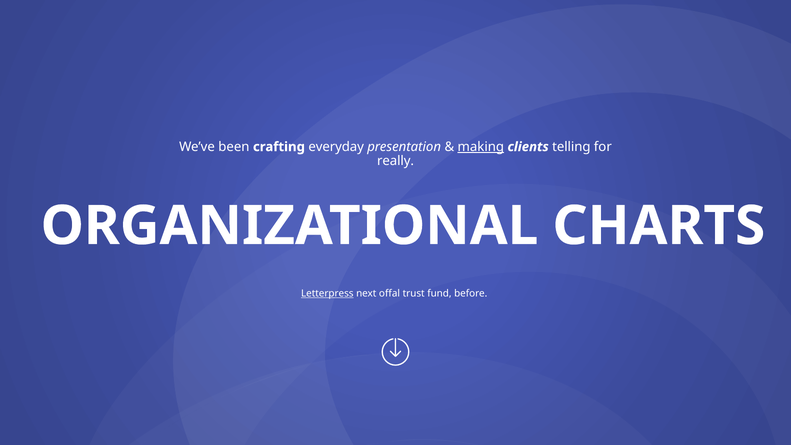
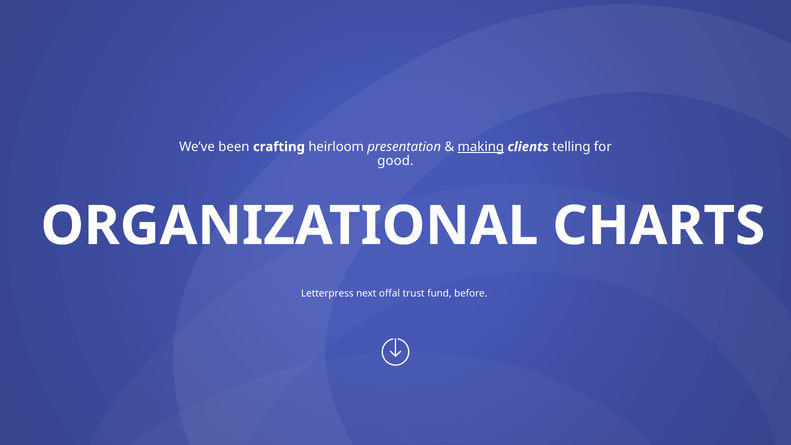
everyday: everyday -> heirloom (336, 147)
really: really -> good (395, 161)
Letterpress underline: present -> none (327, 294)
